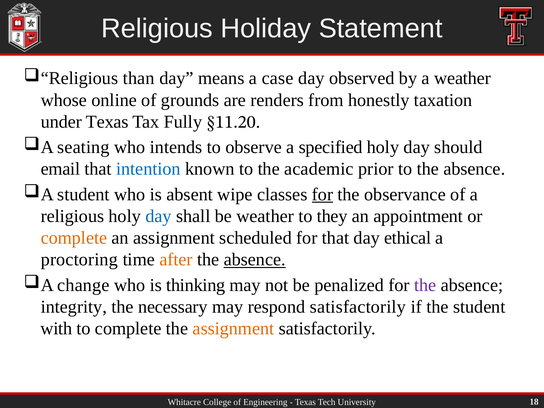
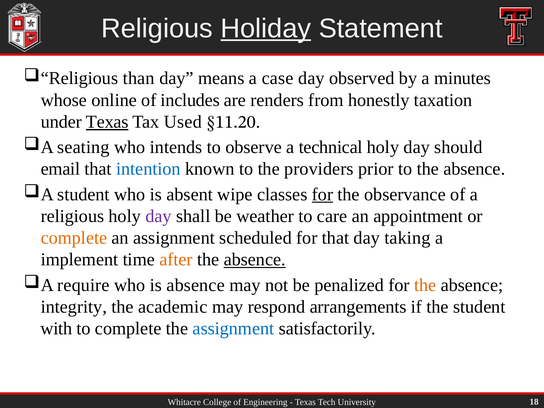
Holiday underline: none -> present (266, 29)
a weather: weather -> minutes (462, 78)
grounds: grounds -> includes (190, 100)
Texas underline: none -> present (107, 122)
Fully: Fully -> Used (183, 122)
specified: specified -> technical (331, 147)
academic: academic -> providers (319, 169)
day colour: blue -> purple (159, 216)
they: they -> care (332, 216)
ethical: ethical -> taking (407, 238)
proctoring: proctoring -> implement (79, 260)
change: change -> require (83, 285)
is thinking: thinking -> absence (196, 285)
the colour: purple -> orange (425, 285)
necessary: necessary -> academic (173, 307)
respond satisfactorily: satisfactorily -> arrangements (358, 307)
assignment colour: orange -> blue (233, 329)
